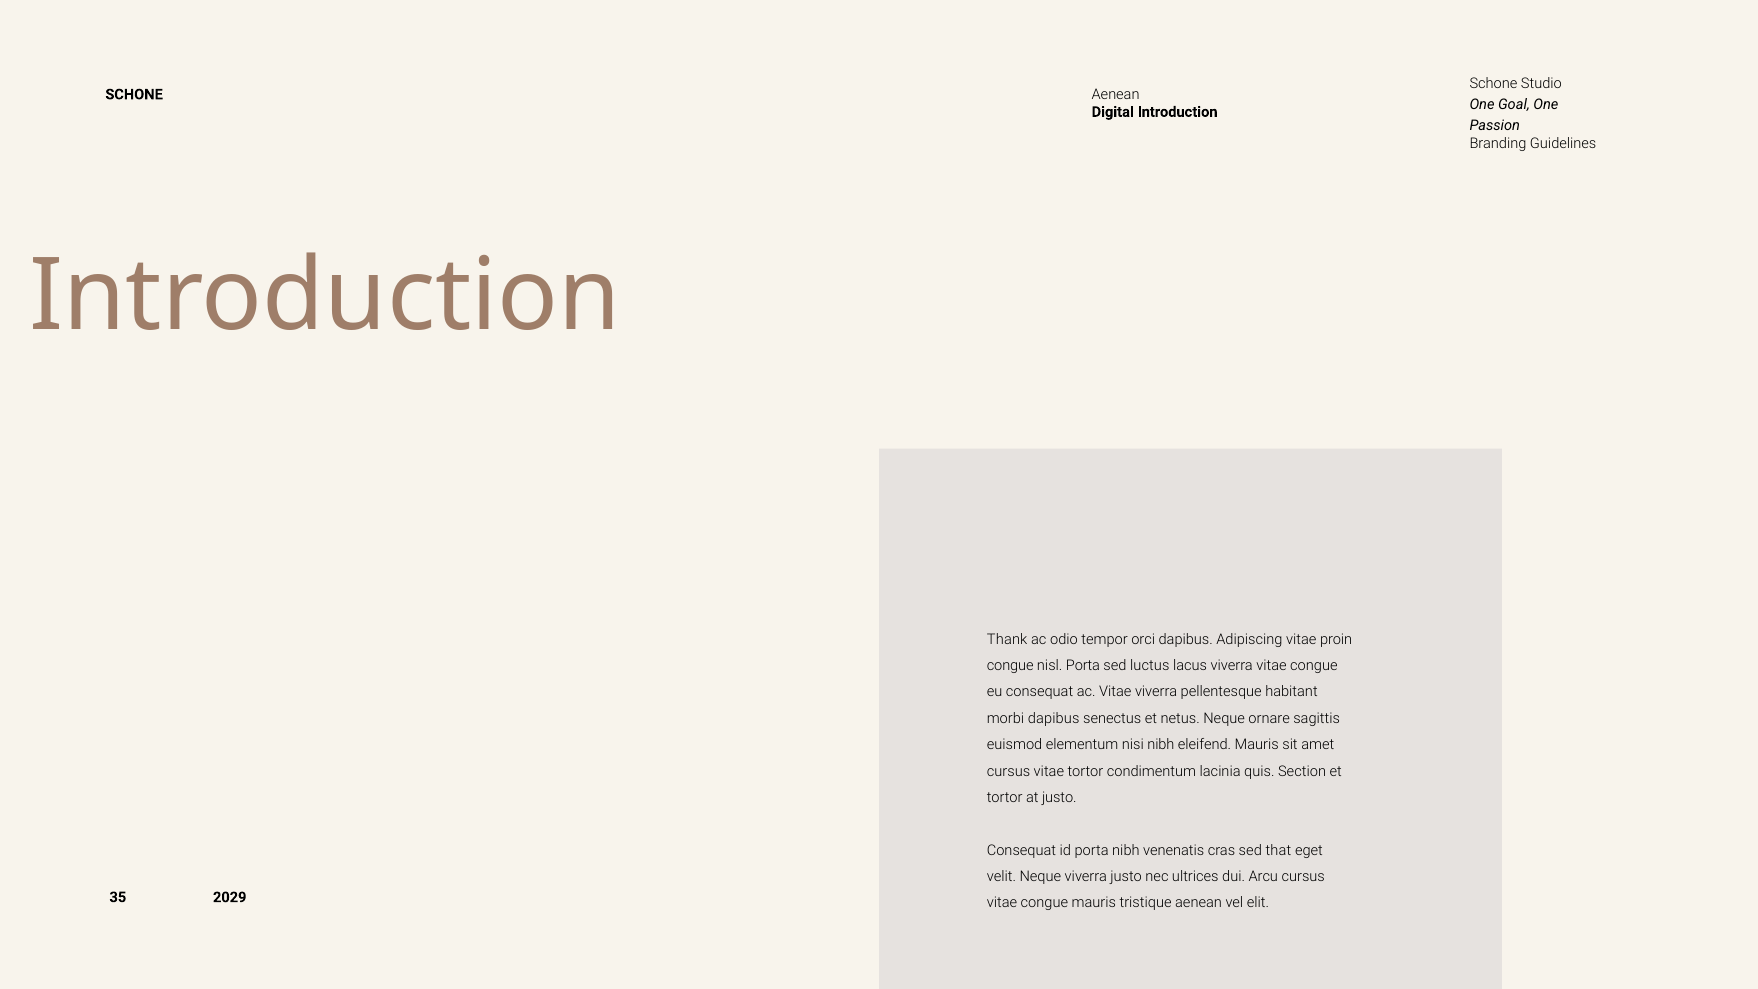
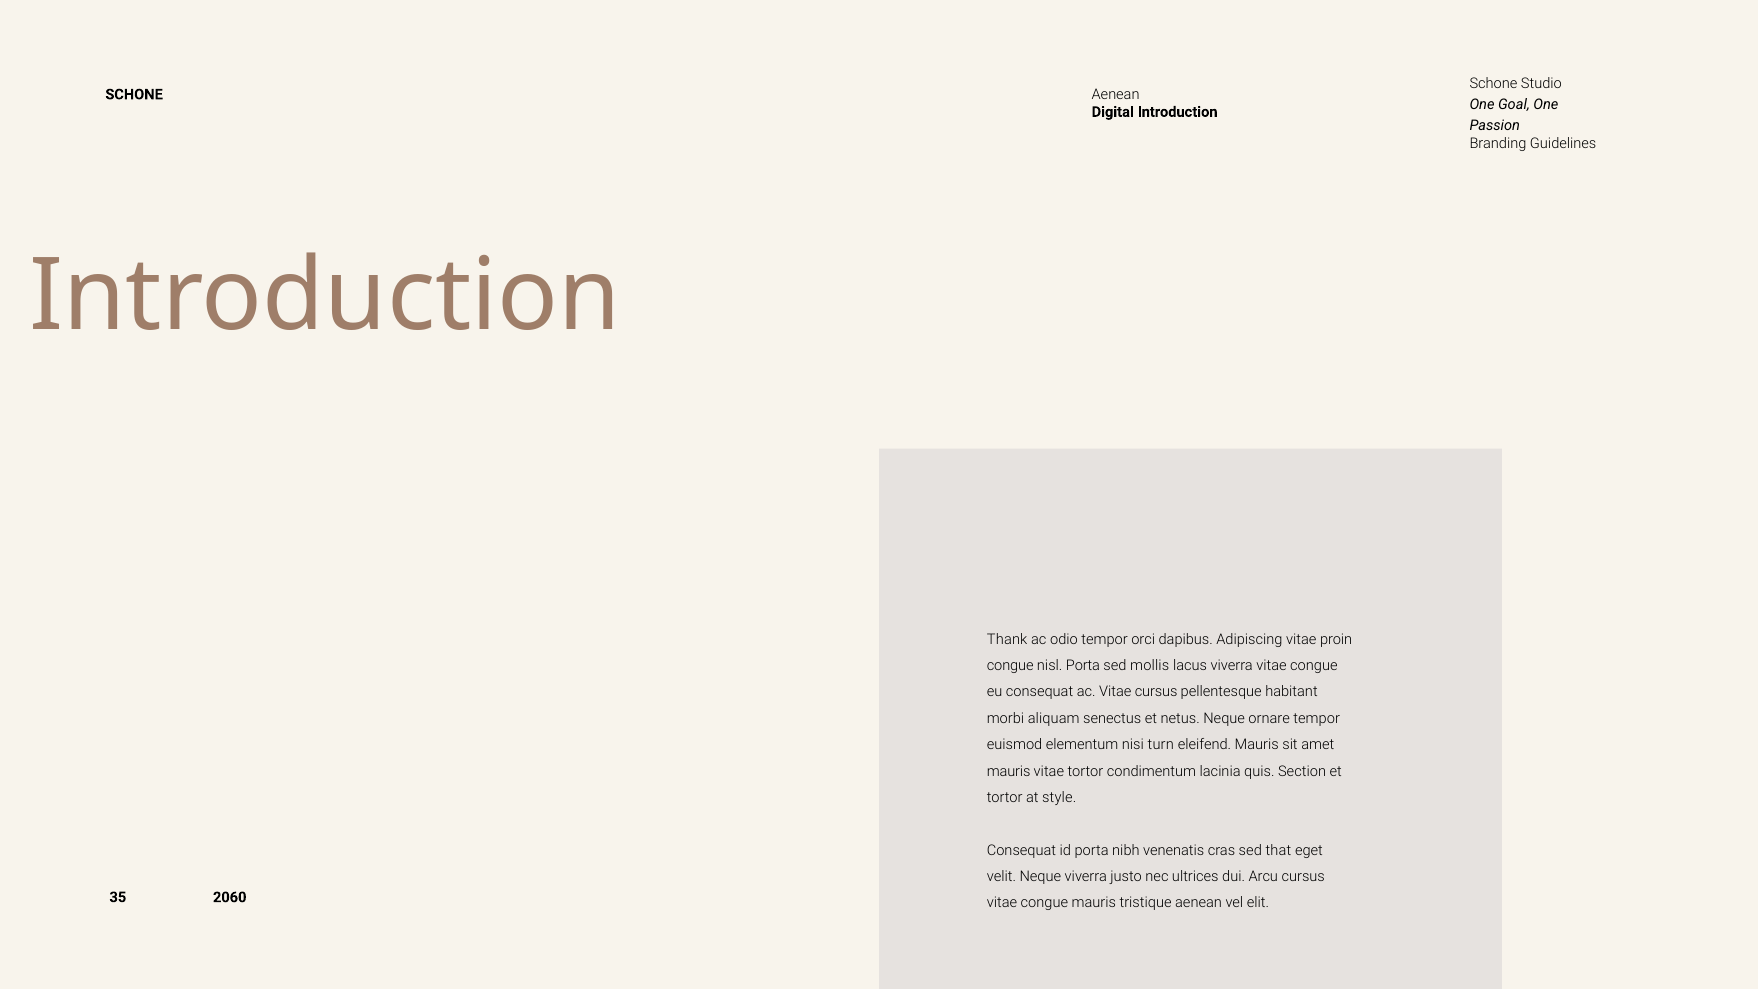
luctus: luctus -> mollis (1150, 666)
Vitae viverra: viverra -> cursus (1156, 692)
morbi dapibus: dapibus -> aliquam (1054, 718)
ornare sagittis: sagittis -> tempor (1317, 718)
nisi nibh: nibh -> turn (1161, 745)
cursus: cursus -> mauris (1009, 771)
at justo: justo -> style (1059, 797)
2029: 2029 -> 2060 (230, 897)
